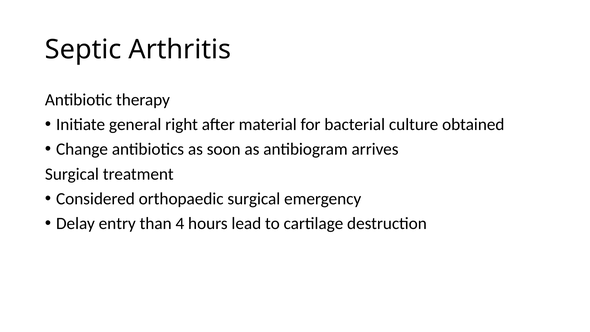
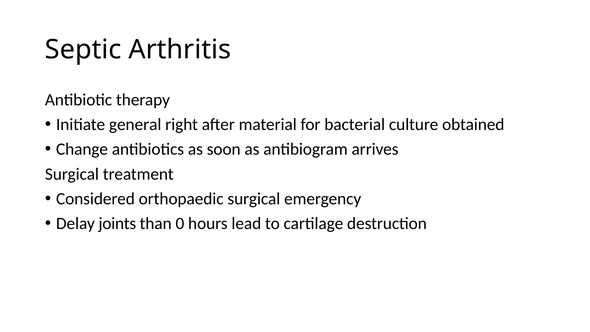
entry: entry -> joints (117, 223)
4: 4 -> 0 (180, 223)
